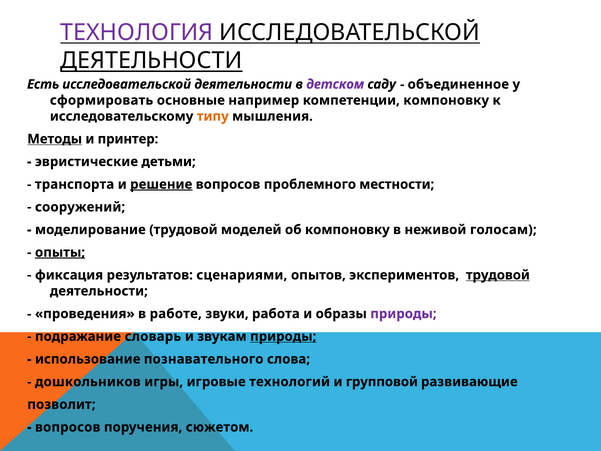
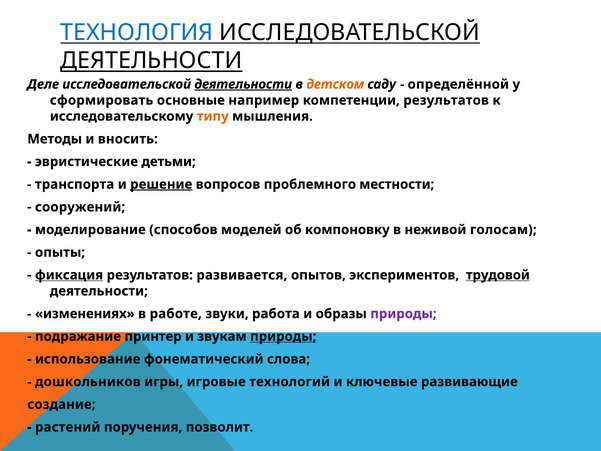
ТЕХНОЛОГИЯ colour: purple -> blue (137, 32)
Есть: Есть -> Деле (43, 84)
деятельности underline: none -> present (243, 84)
детском colour: purple -> orange (335, 84)
объединенное: объединенное -> определённой (458, 84)
компетенции компоновку: компоновку -> результатов (446, 100)
Методы underline: present -> none (55, 139)
принтер: принтер -> вносить (128, 139)
моделирование трудовой: трудовой -> способов (183, 230)
опыты underline: present -> none (60, 252)
фиксация underline: none -> present (69, 275)
сценариями: сценариями -> развивается (242, 275)
проведения: проведения -> изменениях (85, 314)
словарь: словарь -> принтер (153, 336)
познавательного: познавательного -> фонематический (204, 359)
групповой: групповой -> ключевые (382, 382)
позволит: позволит -> создание (61, 404)
вопросов: вопросов -> растений (68, 427)
сюжетом: сюжетом -> позволит (220, 427)
